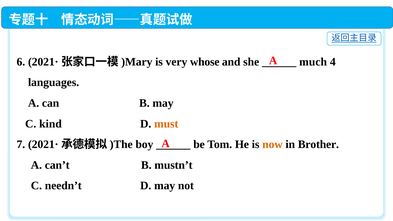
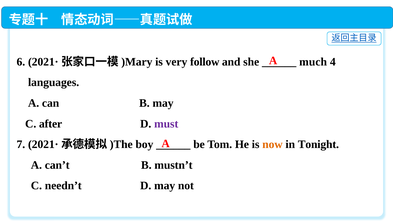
whose: whose -> follow (205, 62)
kind: kind -> after (51, 124)
must colour: orange -> purple (166, 124)
Brother: Brother -> Tonight (318, 144)
